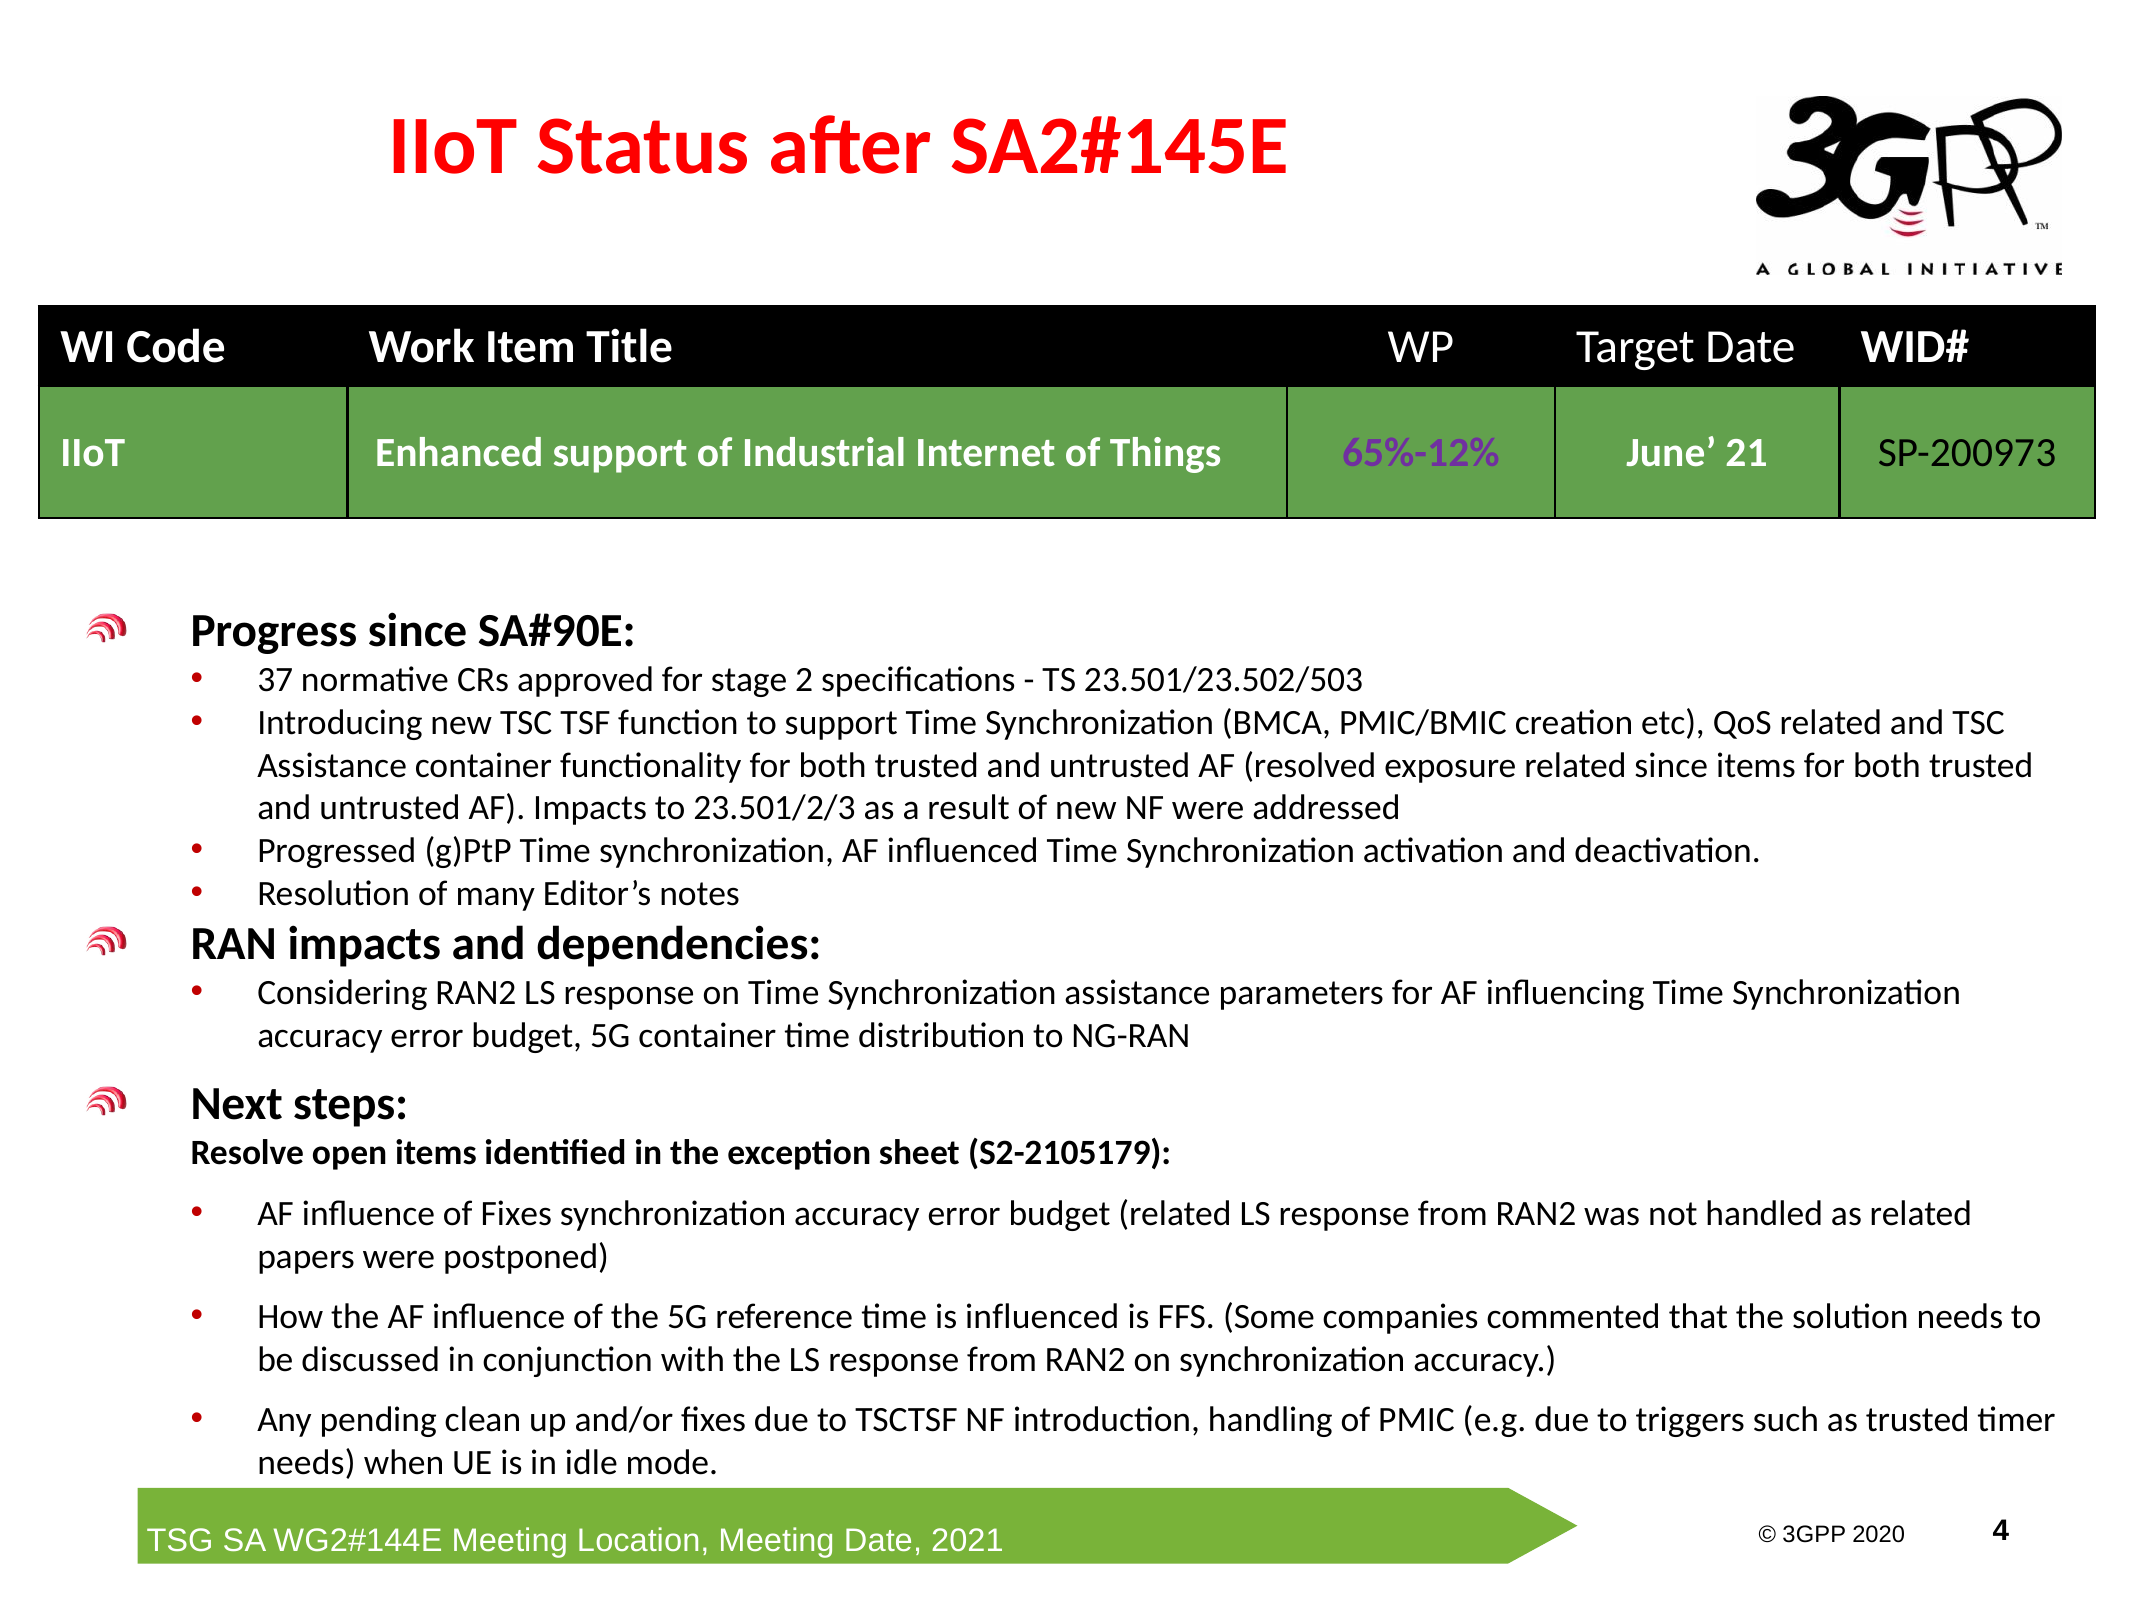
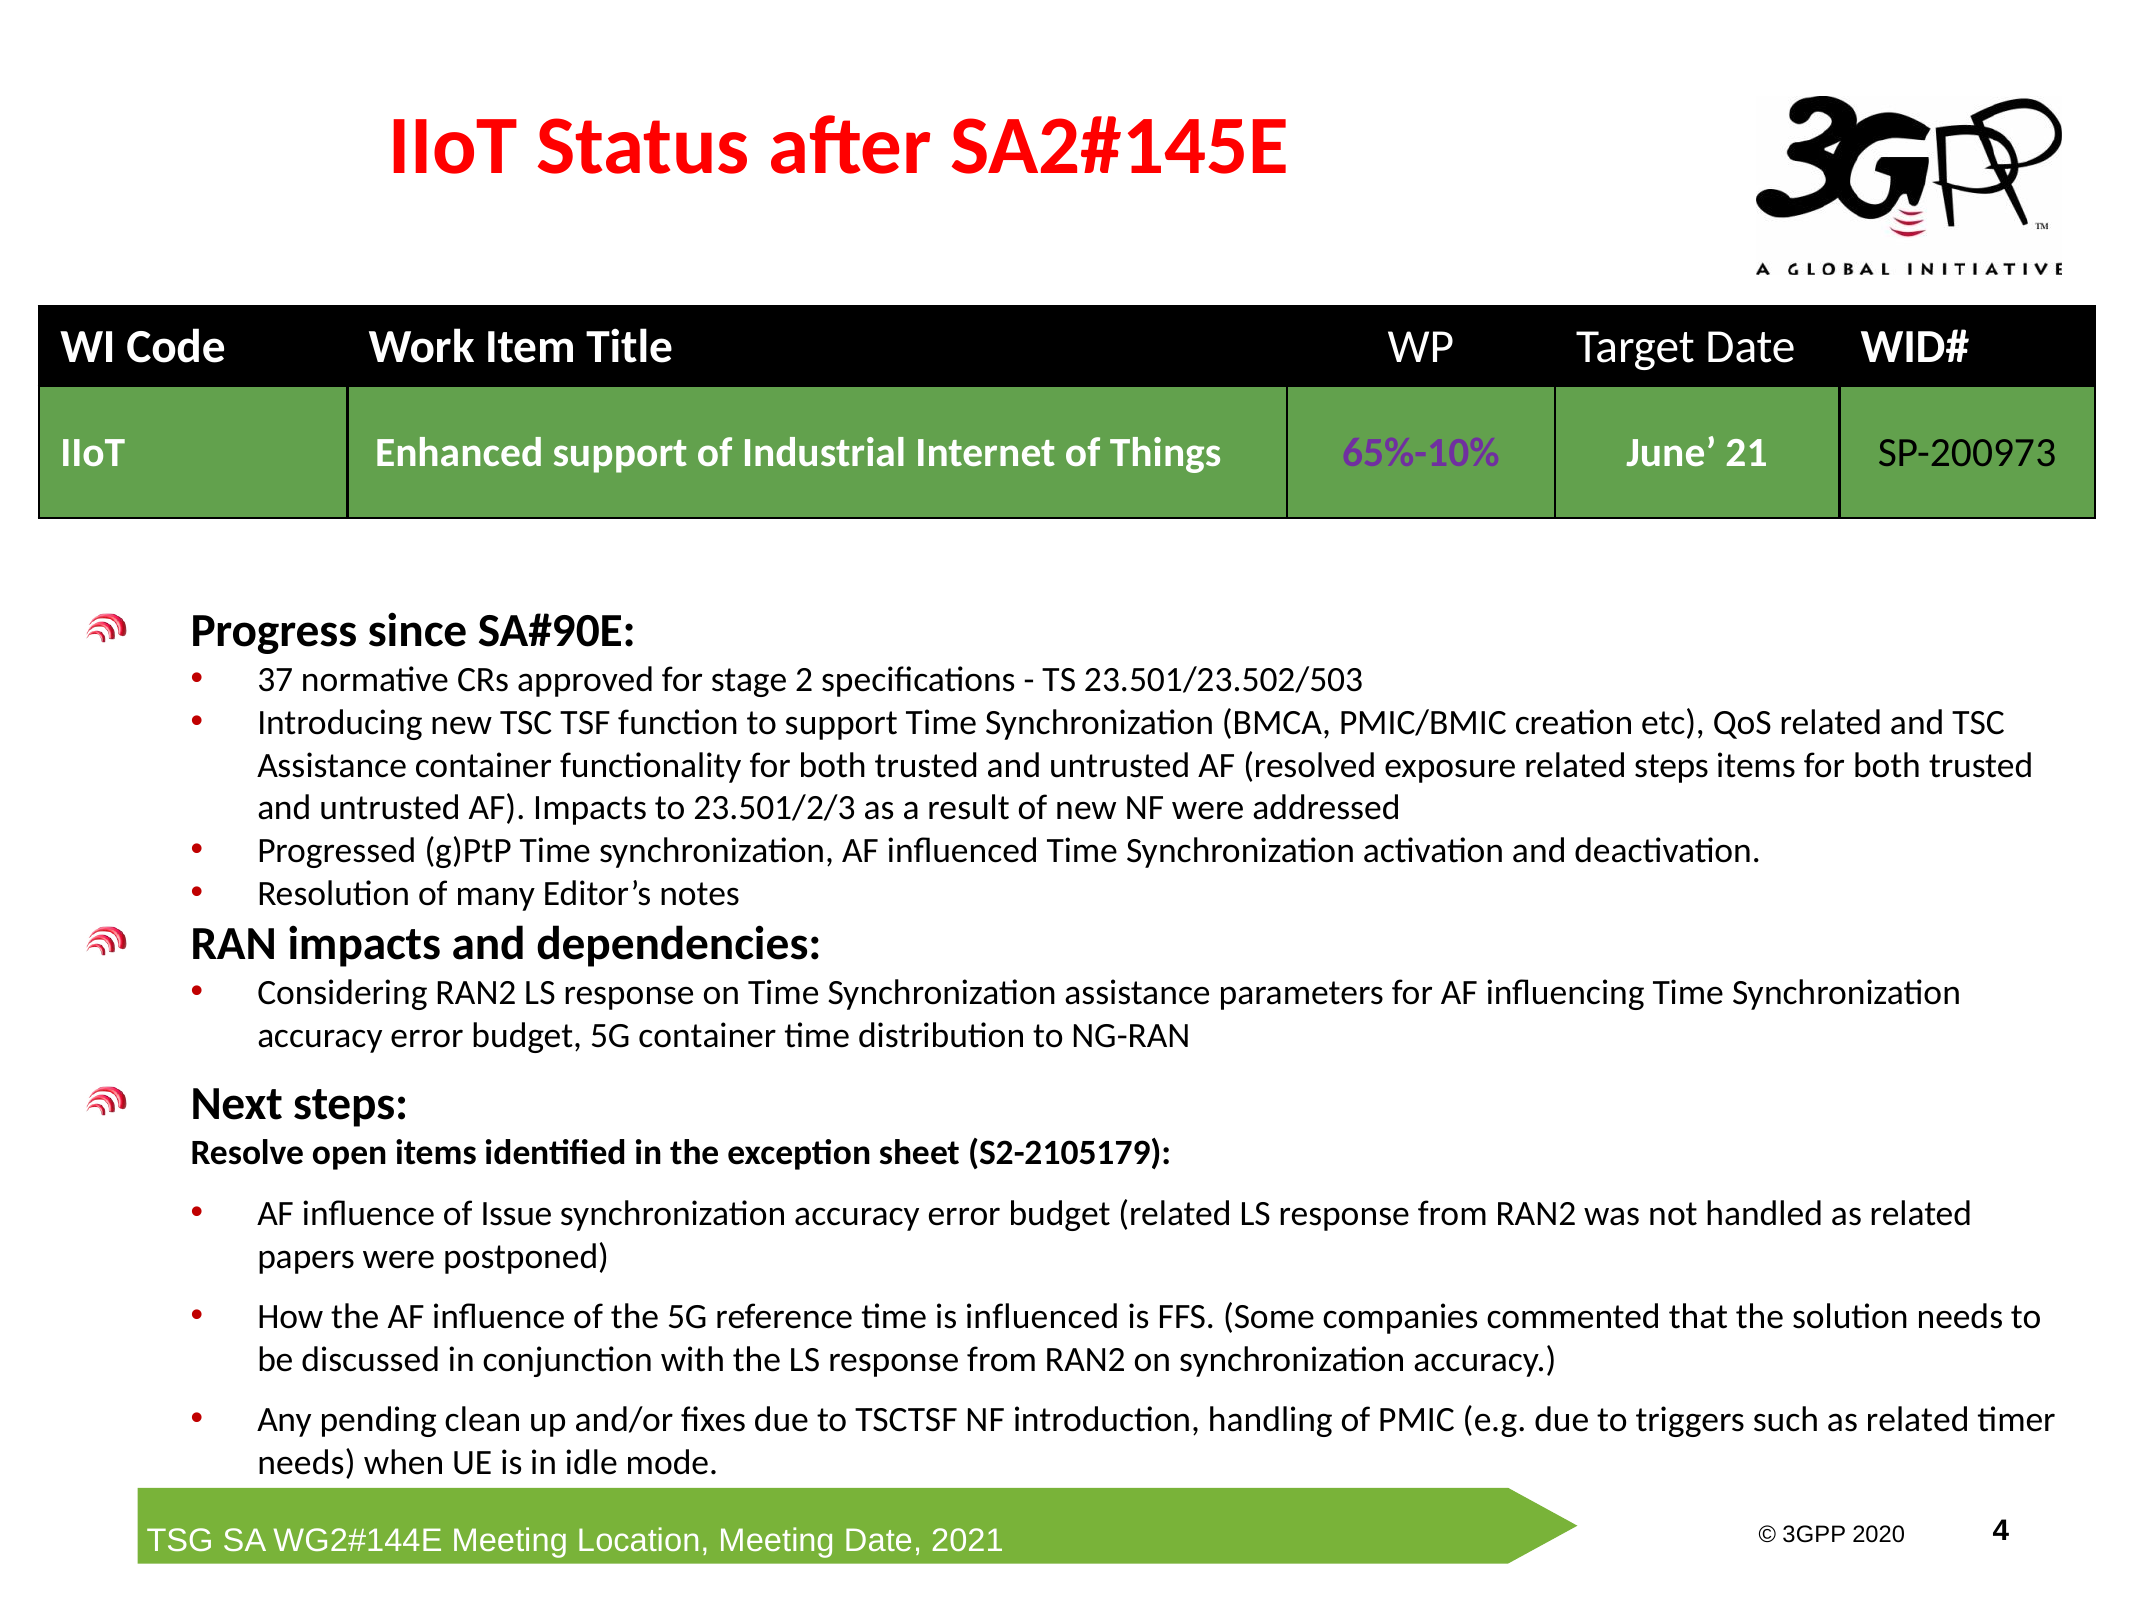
65%-12%: 65%-12% -> 65%-10% (1421, 452)
related since: since -> steps (1672, 765)
of Fixes: Fixes -> Issue (516, 1213)
such as trusted: trusted -> related (1918, 1420)
